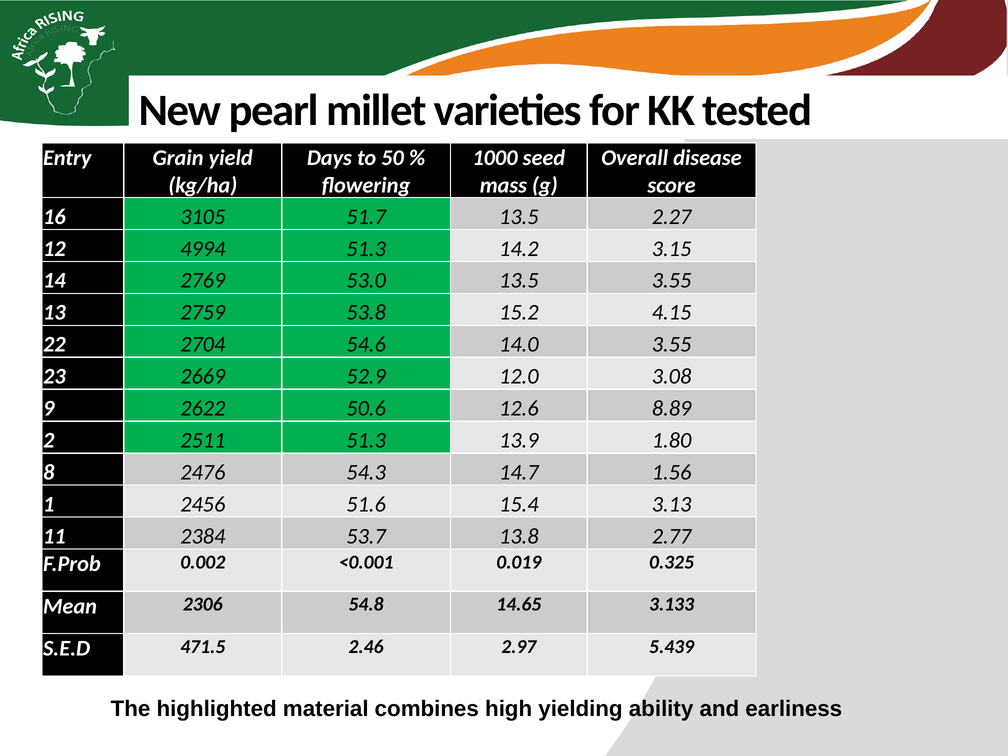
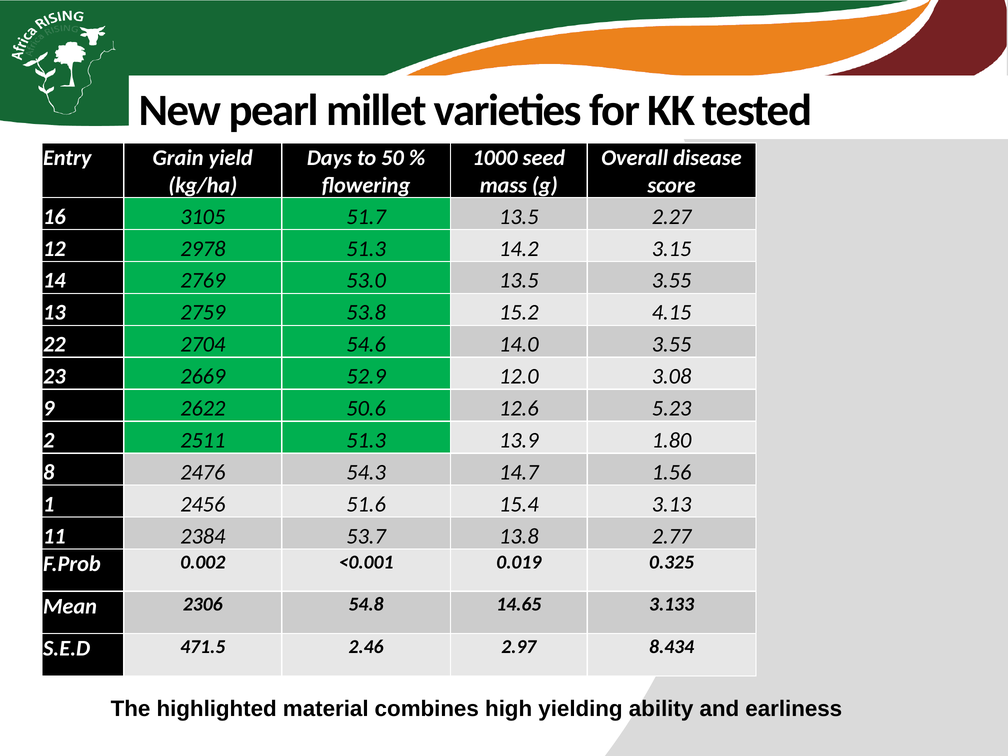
4994: 4994 -> 2978 (203, 249)
8.89: 8.89 -> 5.23 (672, 408)
5.439: 5.439 -> 8.434 (672, 647)
